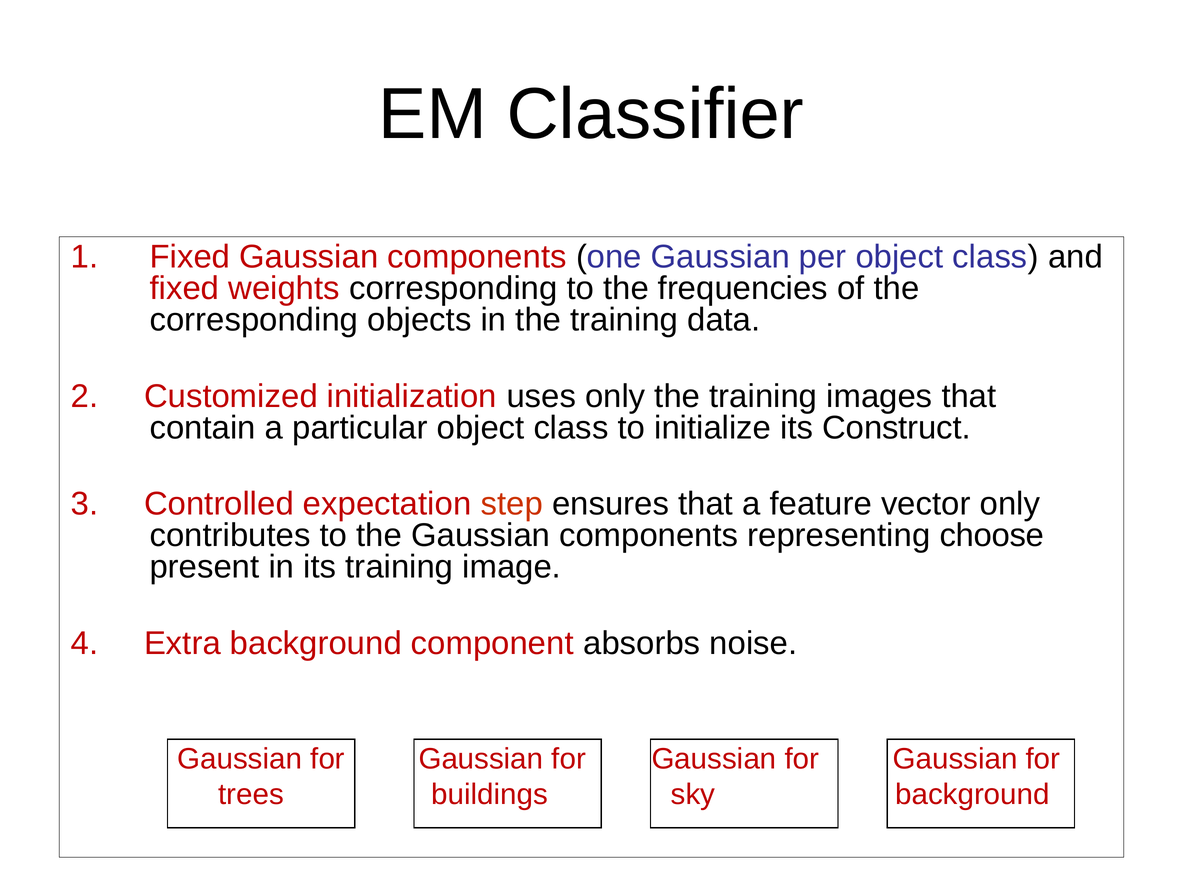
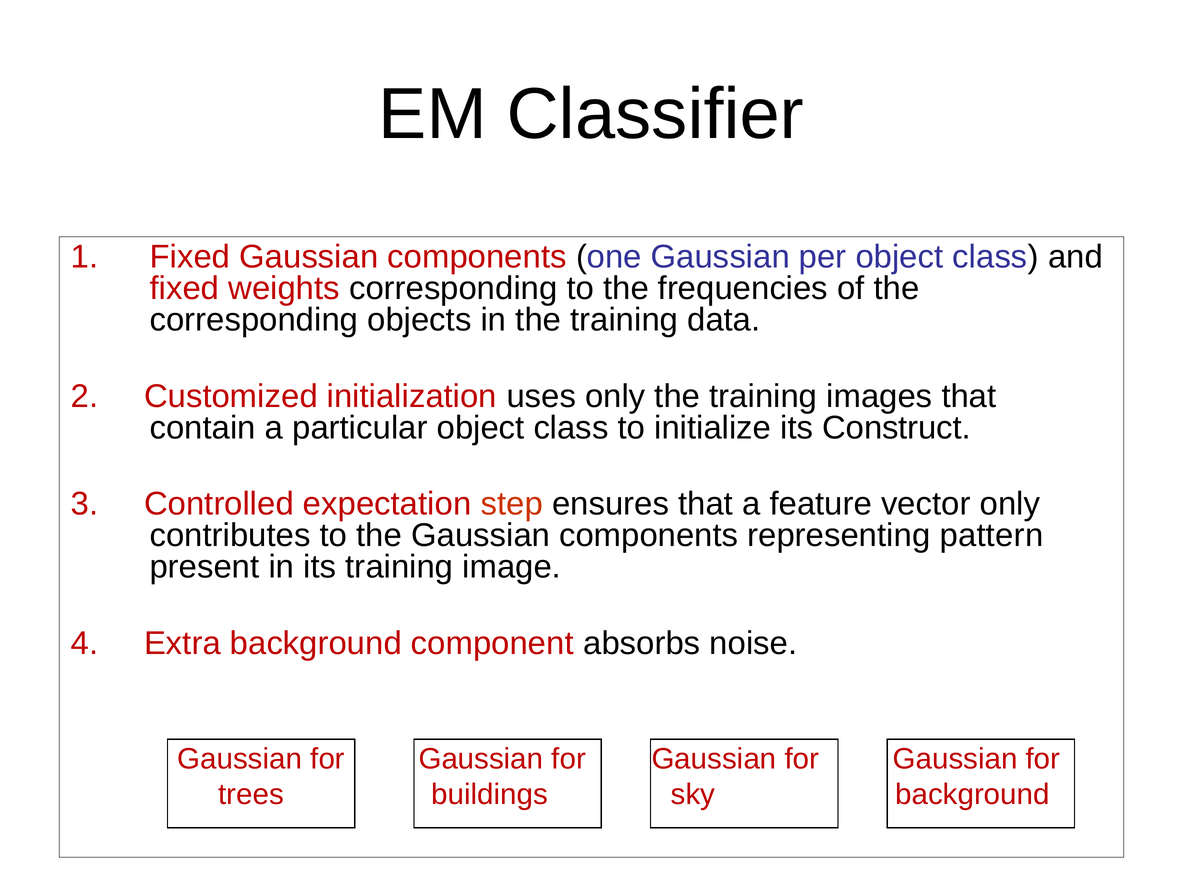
choose: choose -> pattern (991, 536)
